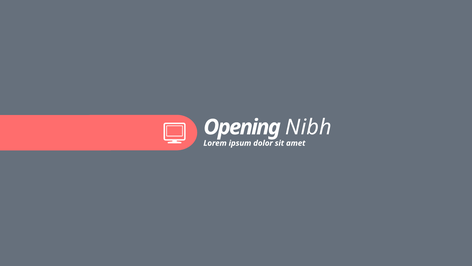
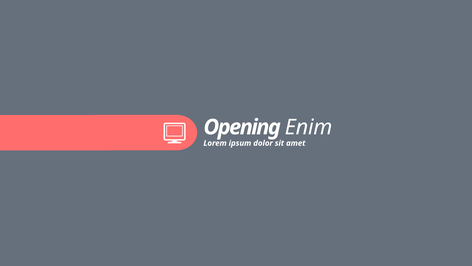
Nibh: Nibh -> Enim (309, 127)
